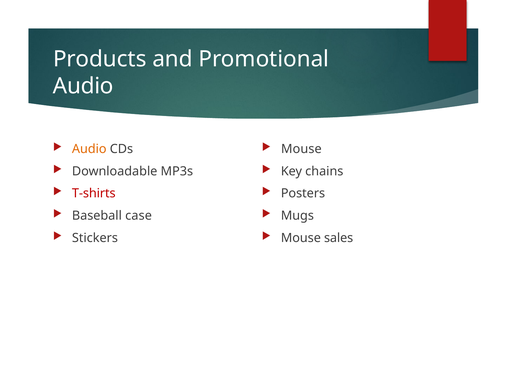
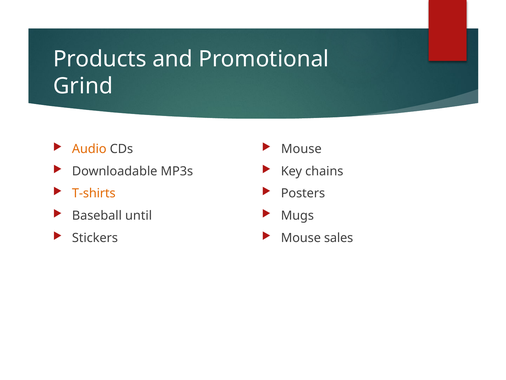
Audio: Audio -> Grind (83, 86)
T-shirts colour: red -> orange (94, 193)
case: case -> until (139, 215)
